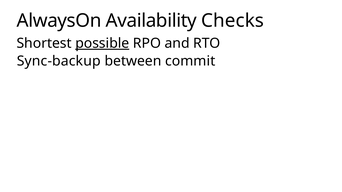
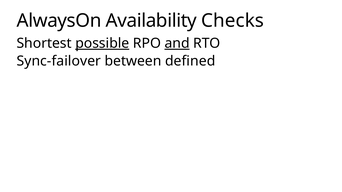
and underline: none -> present (177, 43)
Sync-backup: Sync-backup -> Sync-failover (59, 61)
commit: commit -> defined (190, 61)
